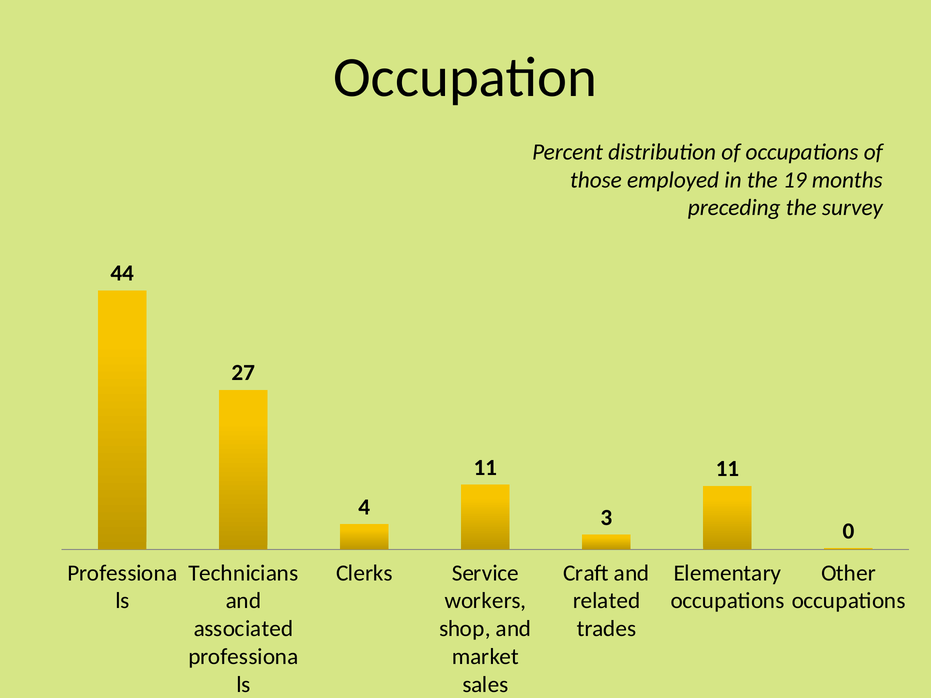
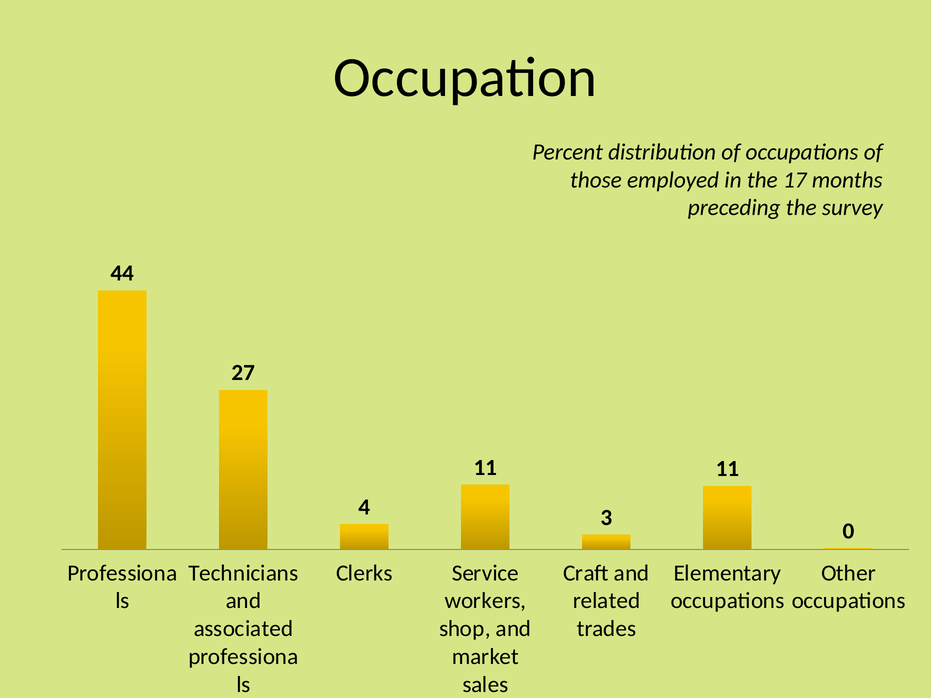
19: 19 -> 17 (795, 180)
